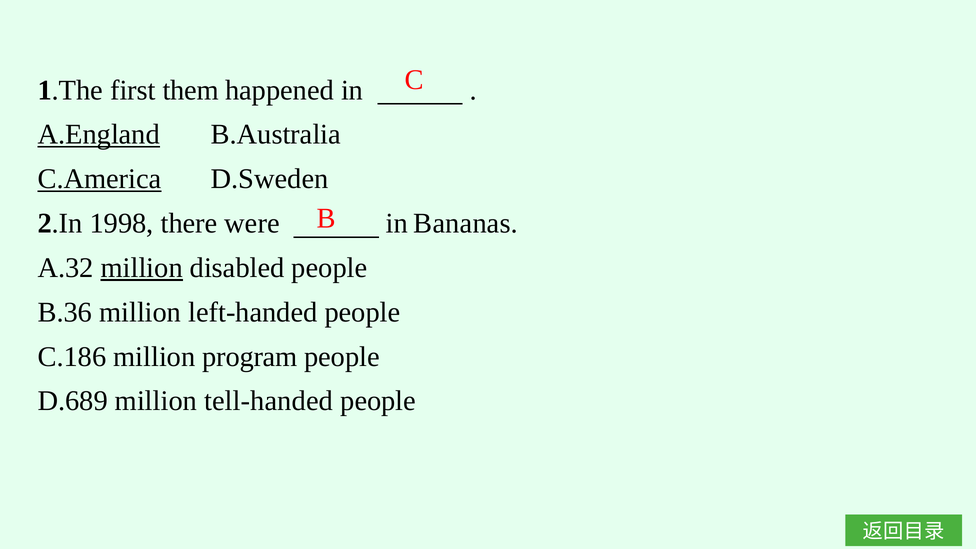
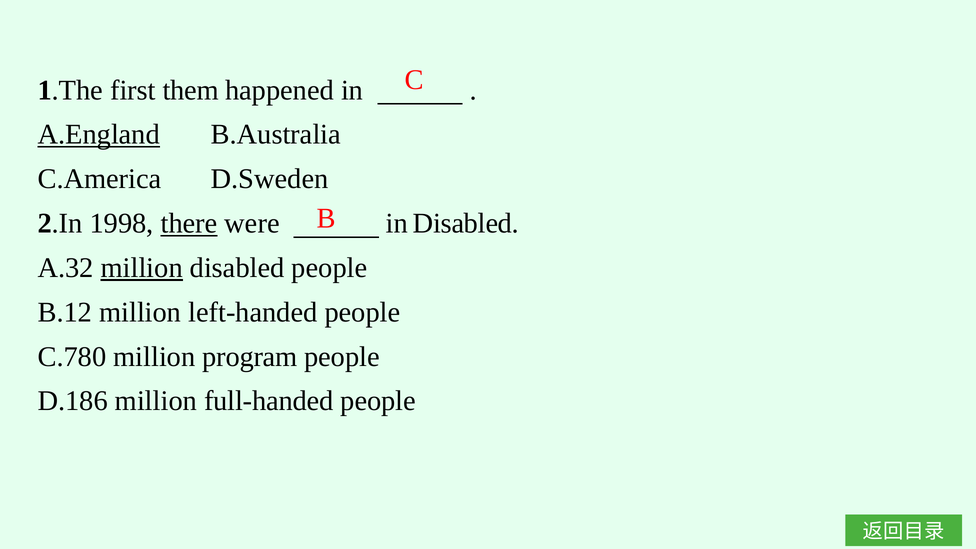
C.America underline: present -> none (100, 179)
there underline: none -> present (189, 223)
in Bananas: Bananas -> Disabled (466, 223)
B.36: B.36 -> B.12 (65, 312)
C.186: C.186 -> C.780 (72, 357)
D.689: D.689 -> D.186 (73, 401)
tell-handed: tell-handed -> full-handed (269, 401)
